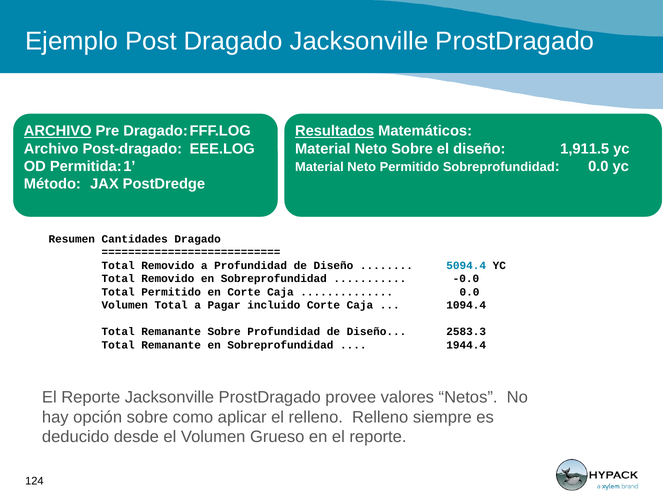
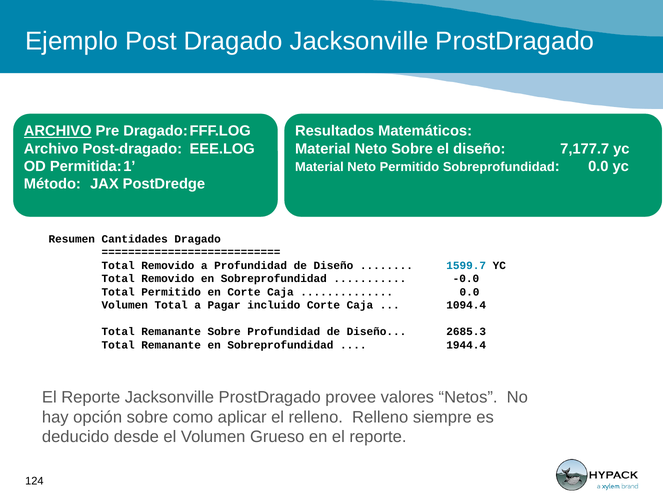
Resultados underline: present -> none (335, 131)
1,911.5: 1,911.5 -> 7,177.7 (585, 149)
5094.4: 5094.4 -> 1599.7 (466, 266)
2583.3: 2583.3 -> 2685.3 (466, 332)
